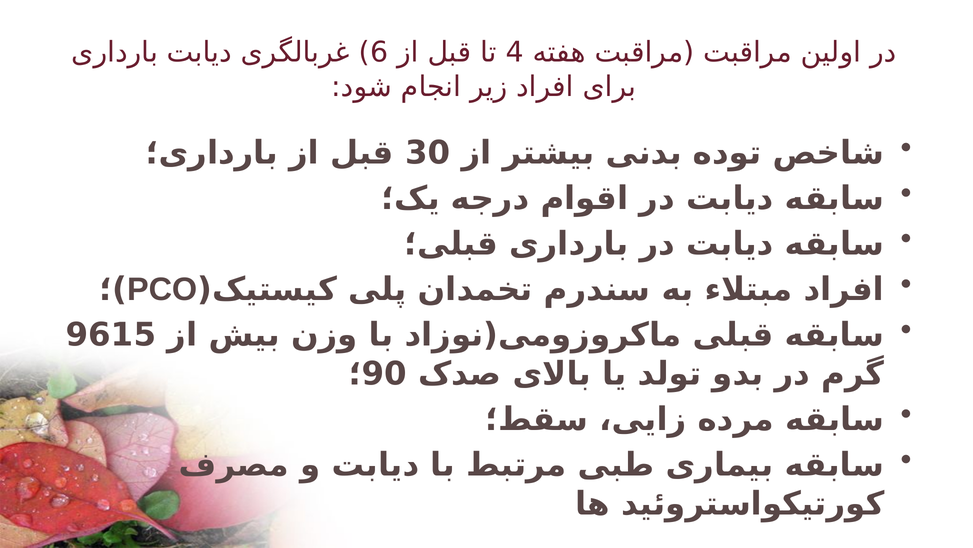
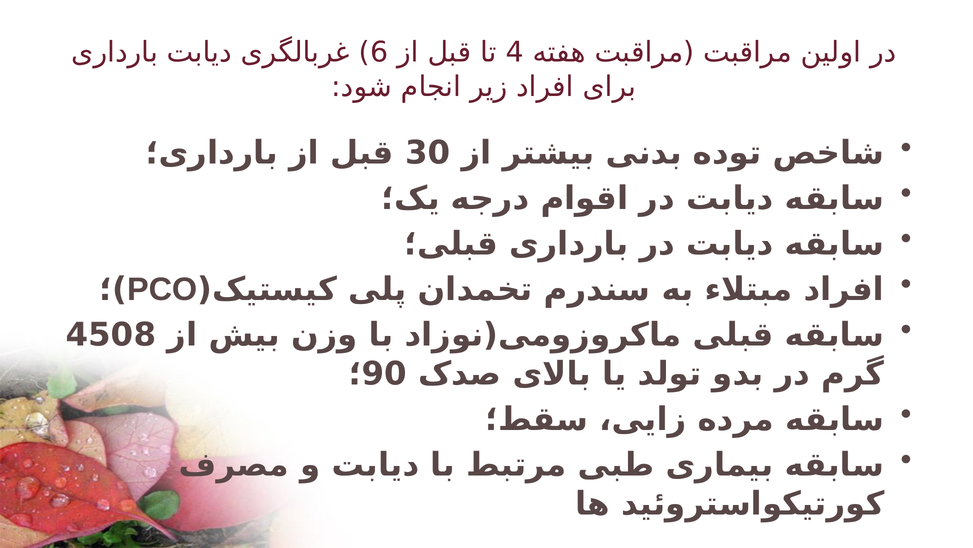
9615: 9615 -> 4508 (111, 335)
